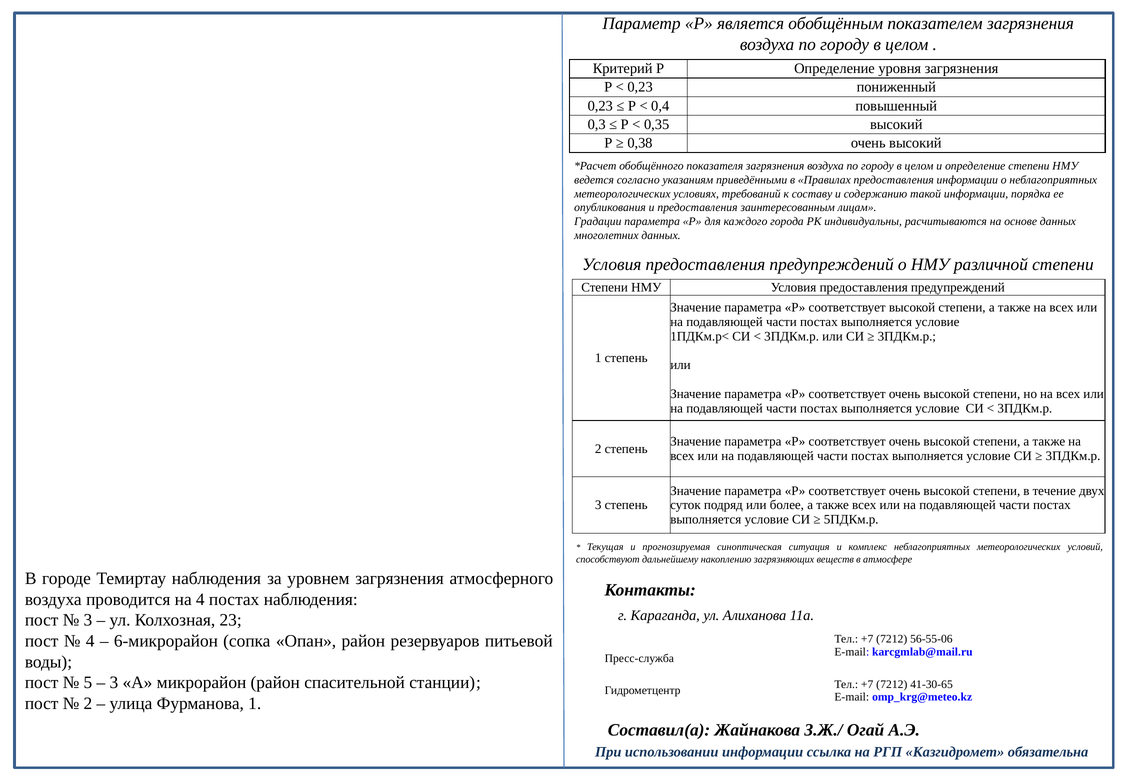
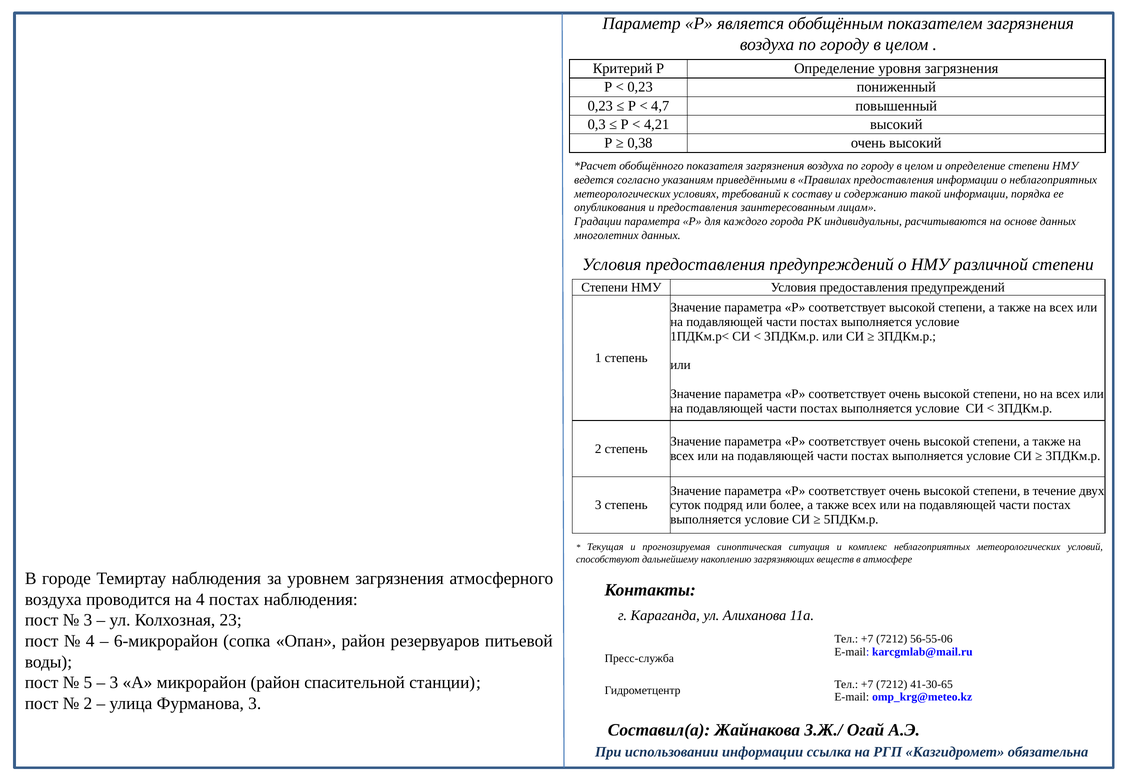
0,4: 0,4 -> 4,7 (660, 106)
0,35: 0,35 -> 4,21 (657, 124)
Фурманова 1: 1 -> 3 (255, 703)
